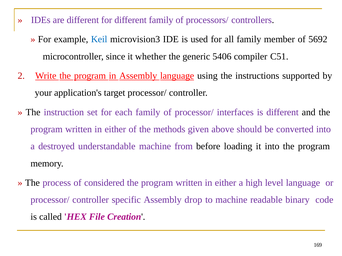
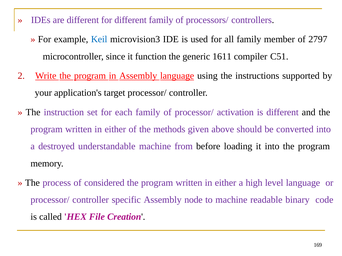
5692: 5692 -> 2797 (318, 39)
whether: whether -> function (151, 57)
5406: 5406 -> 1611 (222, 57)
interfaces: interfaces -> activation (235, 112)
drop: drop -> node (193, 200)
